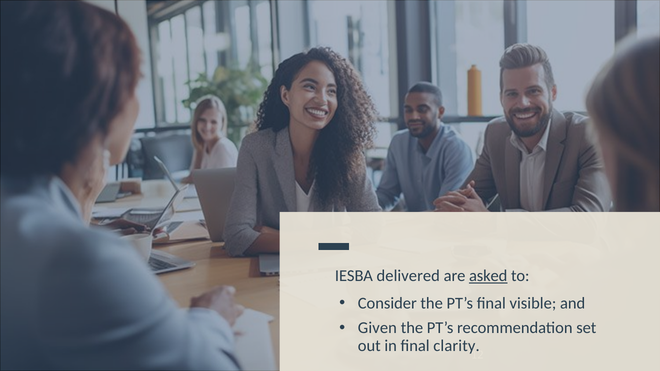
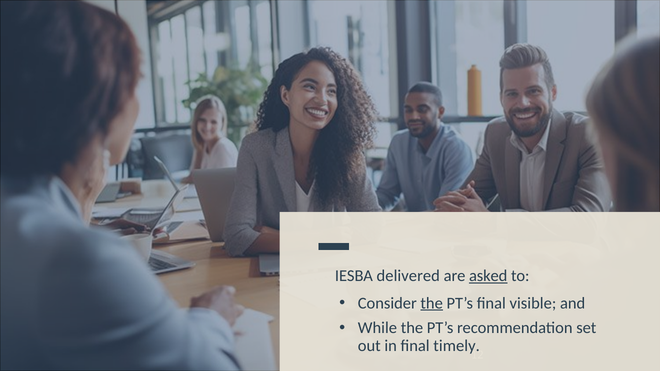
the underline: none -> present (432, 303)
Given: Given -> While (377, 328)
clarity: clarity -> timely (457, 346)
